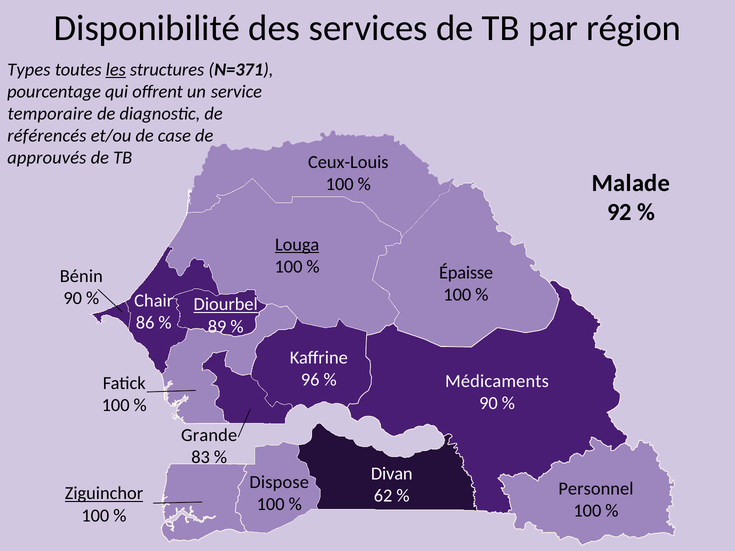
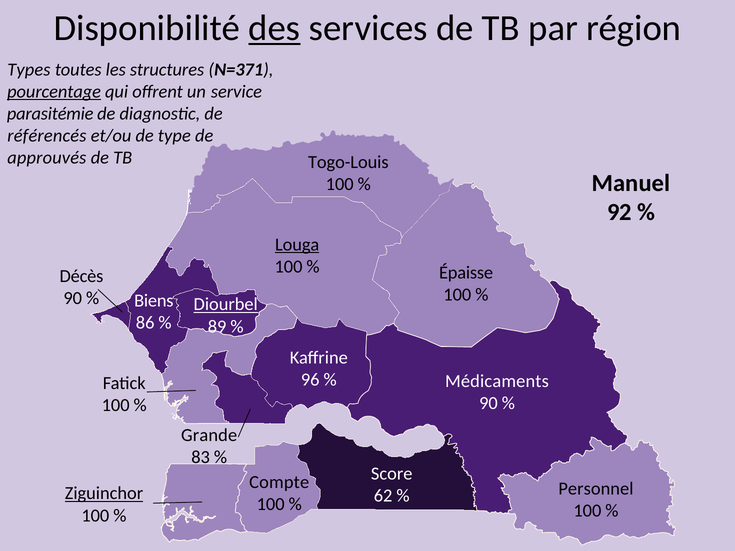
des underline: none -> present (274, 28)
les underline: present -> none (116, 69)
pourcentage underline: none -> present (54, 92)
temporaire: temporaire -> parasitémie (50, 114)
case: case -> type (174, 136)
Ceux-Louis: Ceux-Louis -> Togo-Louis (348, 162)
Malade: Malade -> Manuel (631, 183)
Bénin: Bénin -> Décès (81, 276)
Chair: Chair -> Biens (154, 301)
Divan: Divan -> Score (392, 474)
Dispose: Dispose -> Compte (279, 482)
